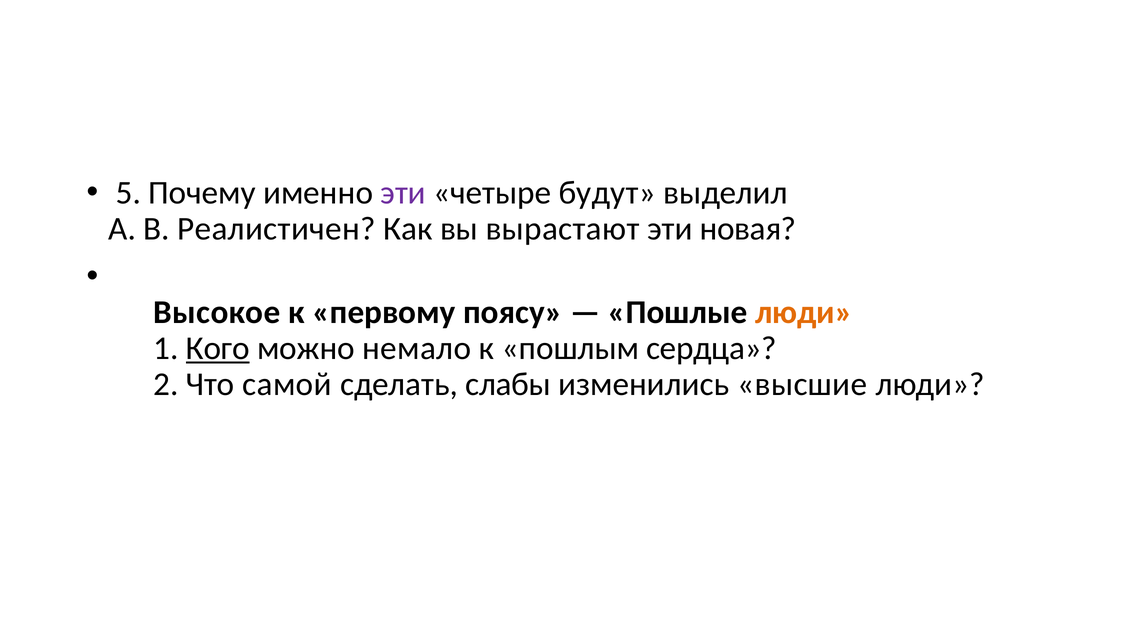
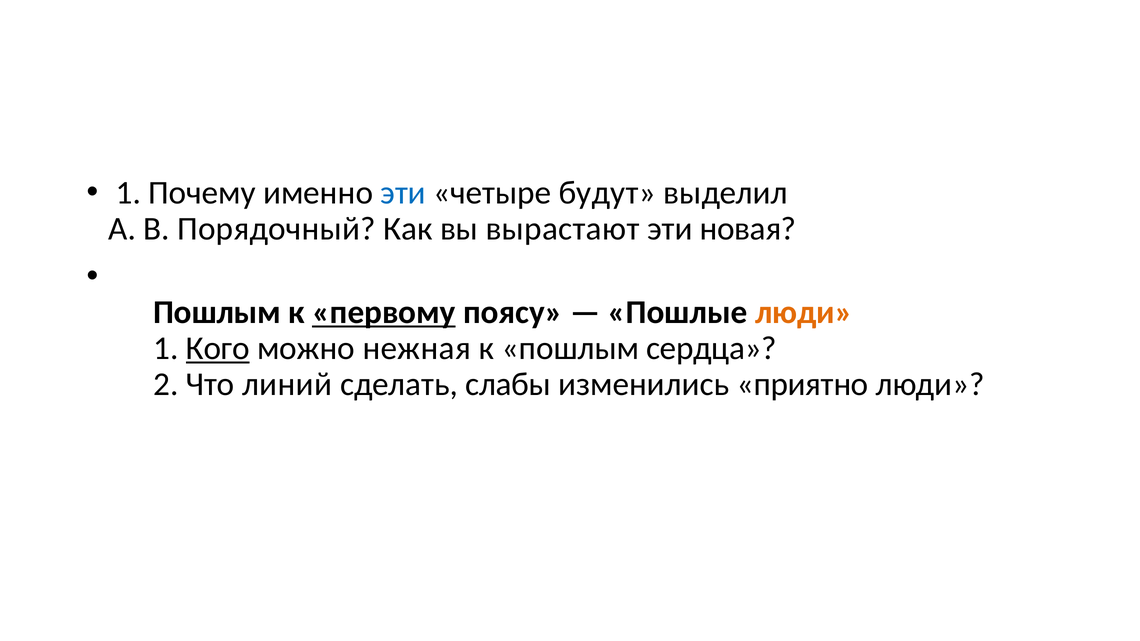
5: 5 -> 1 (128, 193)
эти colour: purple -> blue (403, 193)
Реалистичен: Реалистичен -> Порядочный (276, 229)
Высокое: Высокое -> Пошлым (217, 312)
первому underline: none -> present (384, 312)
немало: немало -> нежная (417, 348)
самой: самой -> линий (287, 384)
высшие: высшие -> приятно (803, 384)
